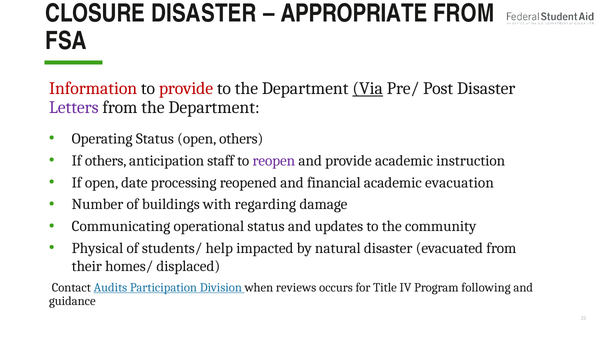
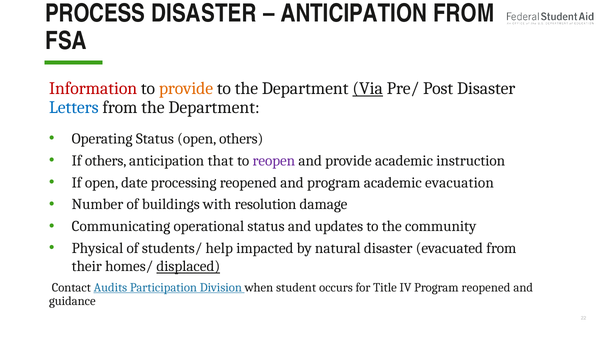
CLOSURE: CLOSURE -> PROCESS (95, 14)
APPROPRIATE: APPROPRIATE -> ANTICIPATION (354, 14)
provide colour: red -> orange (186, 89)
Letters colour: purple -> blue (74, 108)
staff: staff -> that (221, 161)
and financial: financial -> program (334, 183)
regarding: regarding -> resolution (266, 205)
displaced underline: none -> present (188, 267)
reviews: reviews -> student (296, 288)
Program following: following -> reopened (486, 288)
